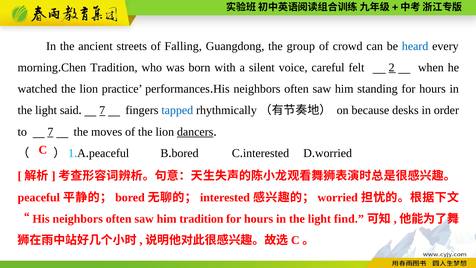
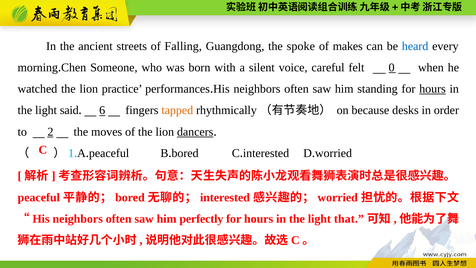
group: group -> spoke (301, 46)
crowd: crowd -> makes (348, 46)
Tradition: Tradition -> Someone (114, 67)
2: 2 -> 0 (392, 67)
hours underline: none -> present (433, 89)
7: 7 -> 6 (102, 110)
tapped colour: blue -> orange (177, 110)
to 7: 7 -> 2 (50, 132)
him tradition: tradition -> perfectly (201, 219)
find: find -> that (349, 219)
